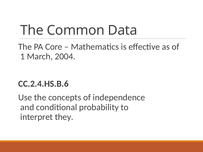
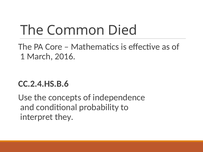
Data: Data -> Died (122, 30)
2004: 2004 -> 2016 (65, 57)
